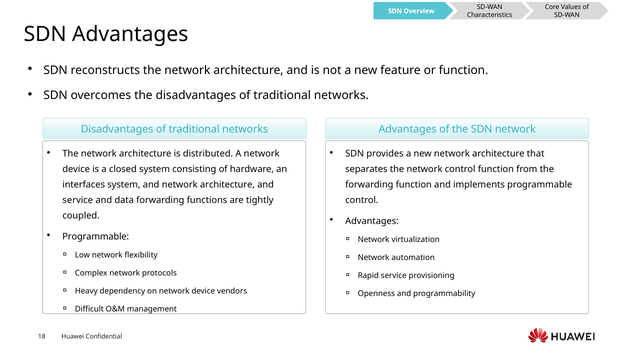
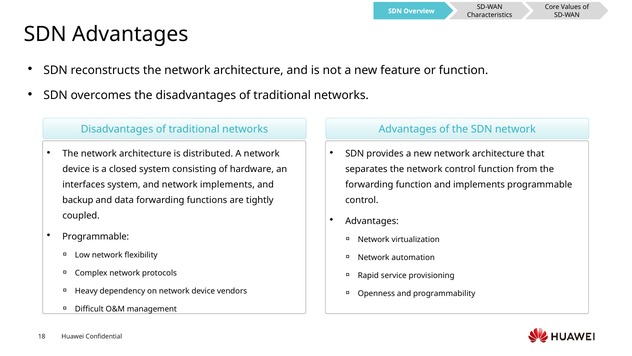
and network architecture: architecture -> implements (227, 184)
service: service -> backup (78, 200)
